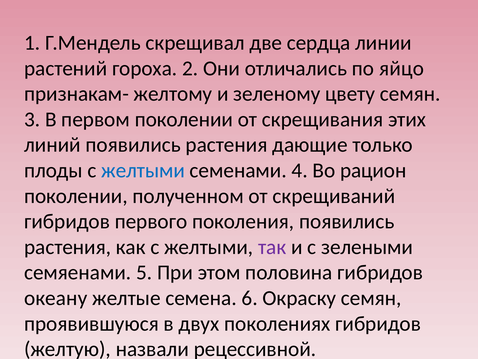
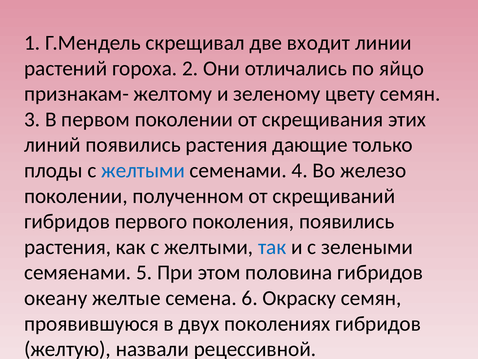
сердца: сердца -> входит (318, 43)
рацион: рацион -> железо (373, 170)
так colour: purple -> blue (272, 247)
